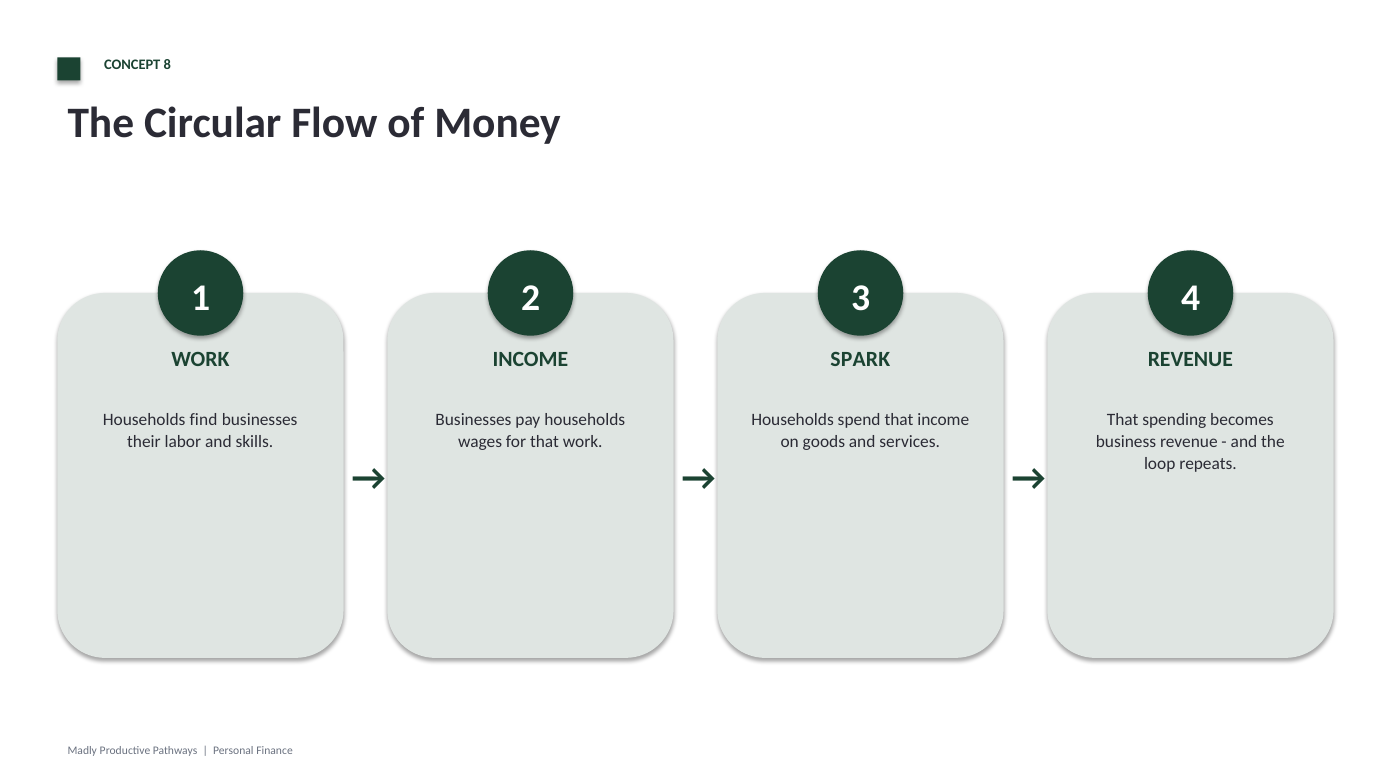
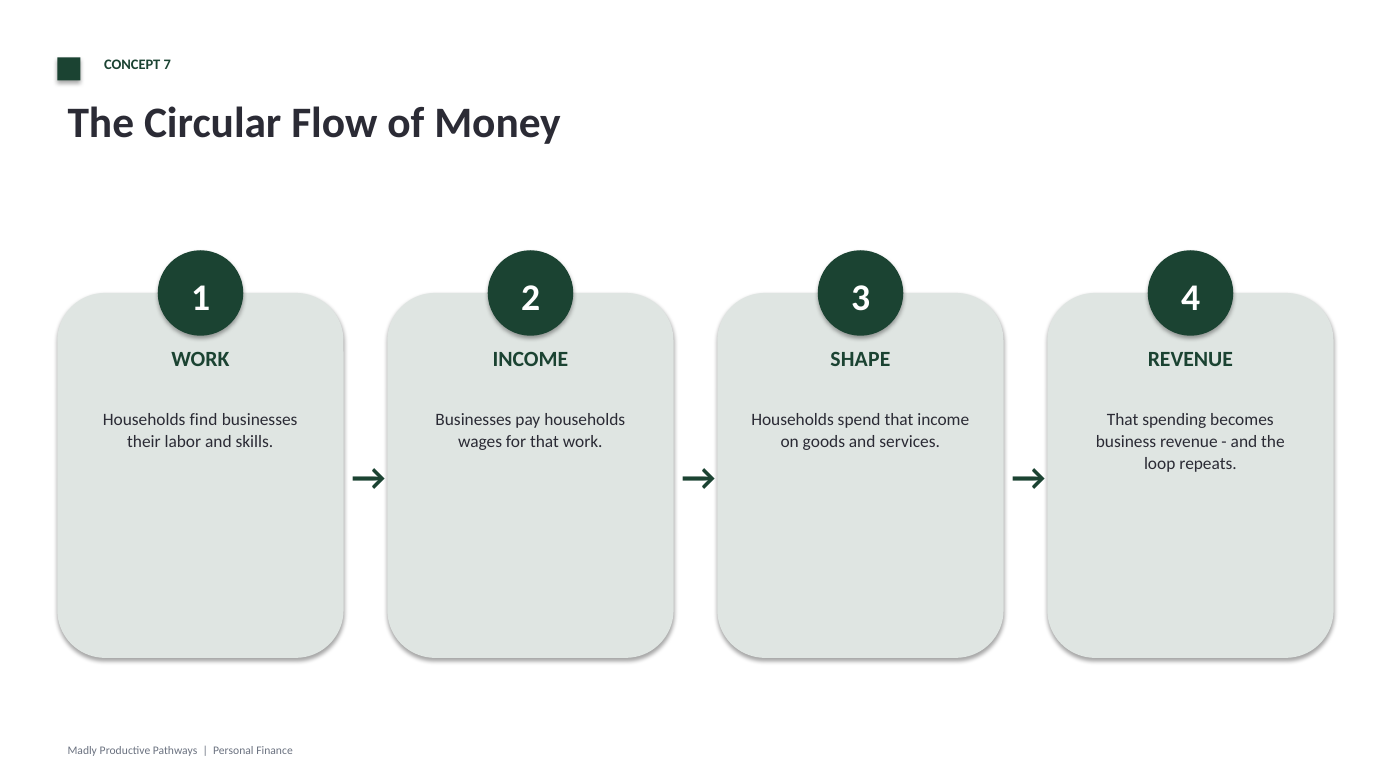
8: 8 -> 7 (167, 65)
SPARK: SPARK -> SHAPE (860, 360)
